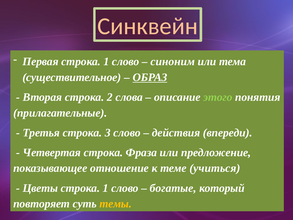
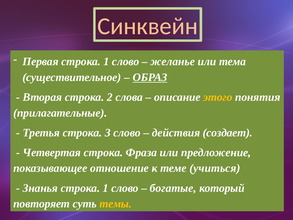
синоним: синоним -> желанье (173, 61)
этого colour: light green -> yellow (218, 97)
впереди: впереди -> создает (228, 133)
Цветы: Цветы -> Знанья (40, 188)
